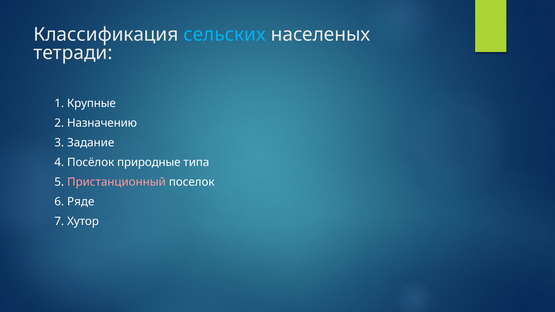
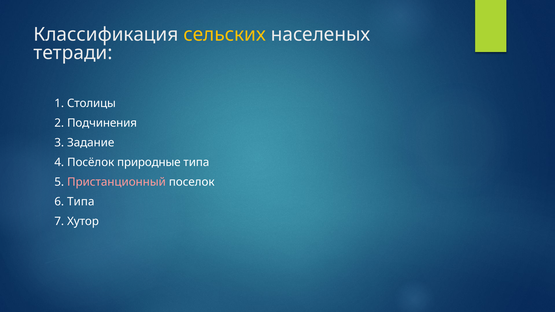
сельских colour: light blue -> yellow (225, 35)
Крупные: Крупные -> Столицы (91, 103)
Назначению: Назначению -> Подчинения (102, 123)
6 Ряде: Ряде -> Типа (81, 202)
